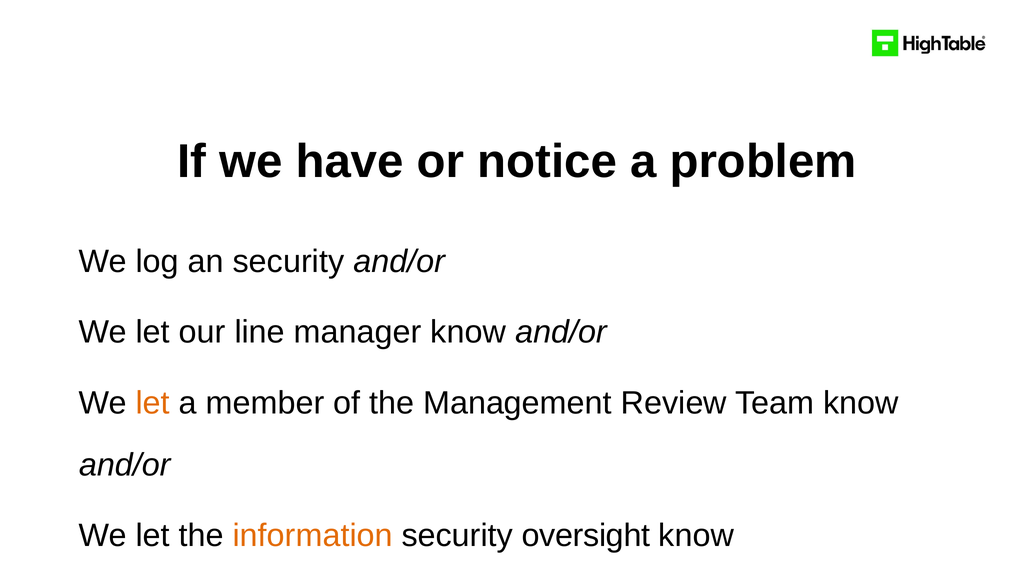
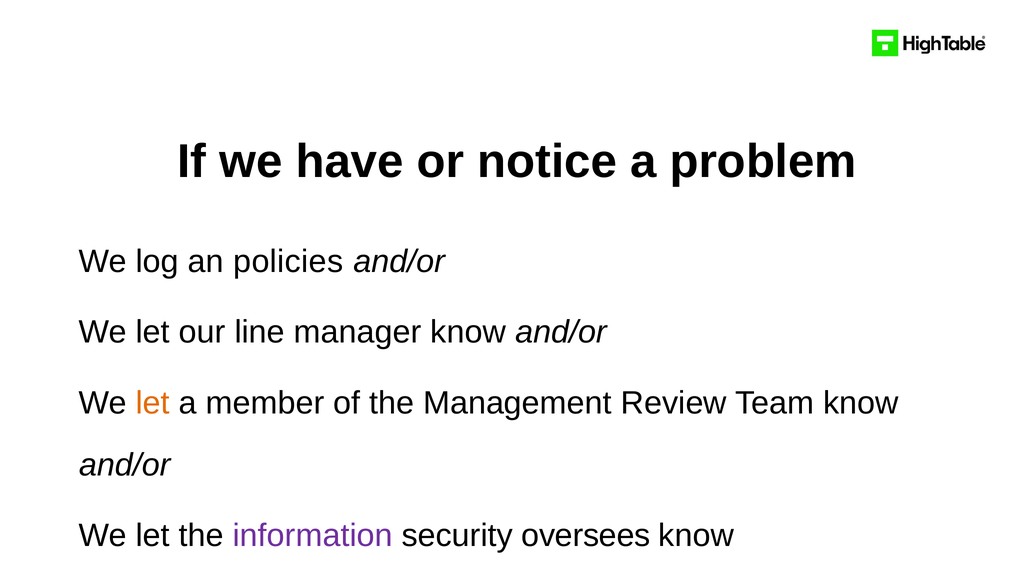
an security: security -> policies (288, 262)
information colour: orange -> purple (313, 536)
oversight: oversight -> oversees (586, 536)
